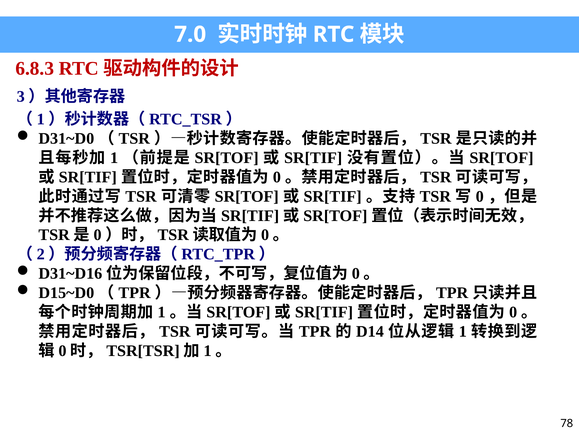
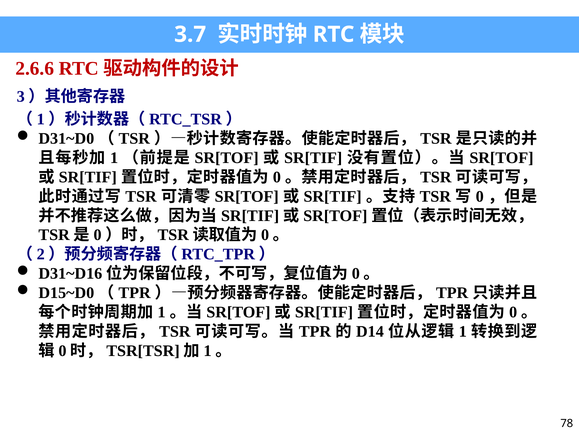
7.0: 7.0 -> 3.7 (190, 34)
6.8.3: 6.8.3 -> 2.6.6 (35, 69)
